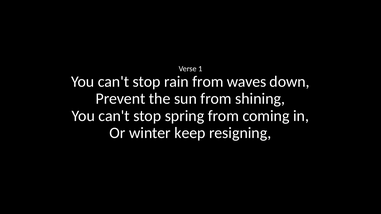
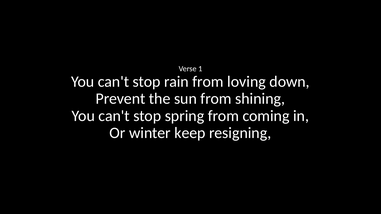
waves: waves -> loving (246, 82)
